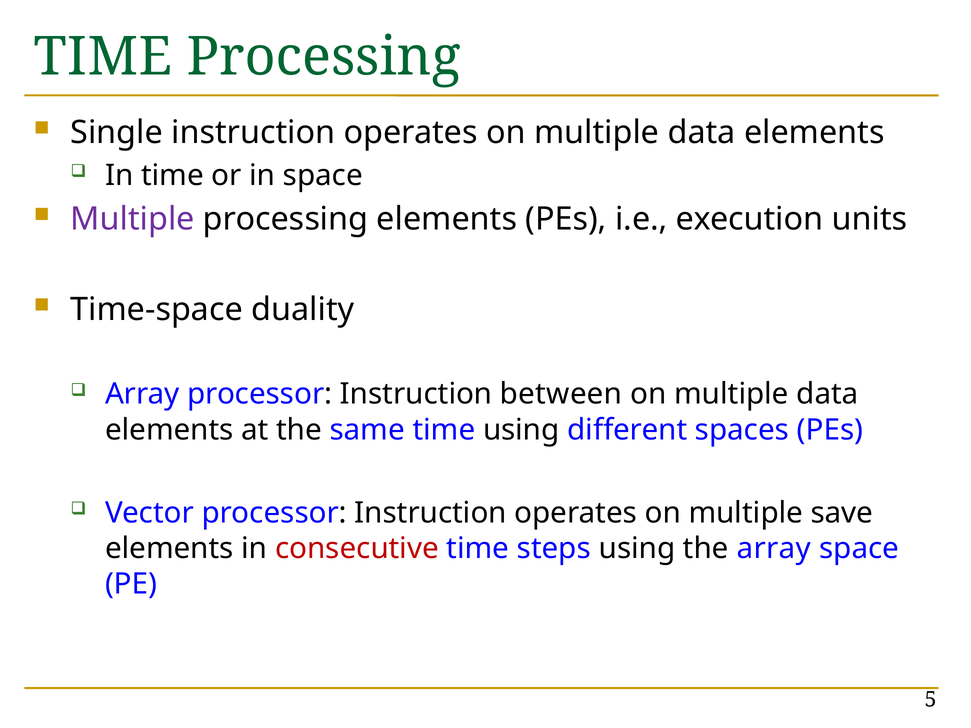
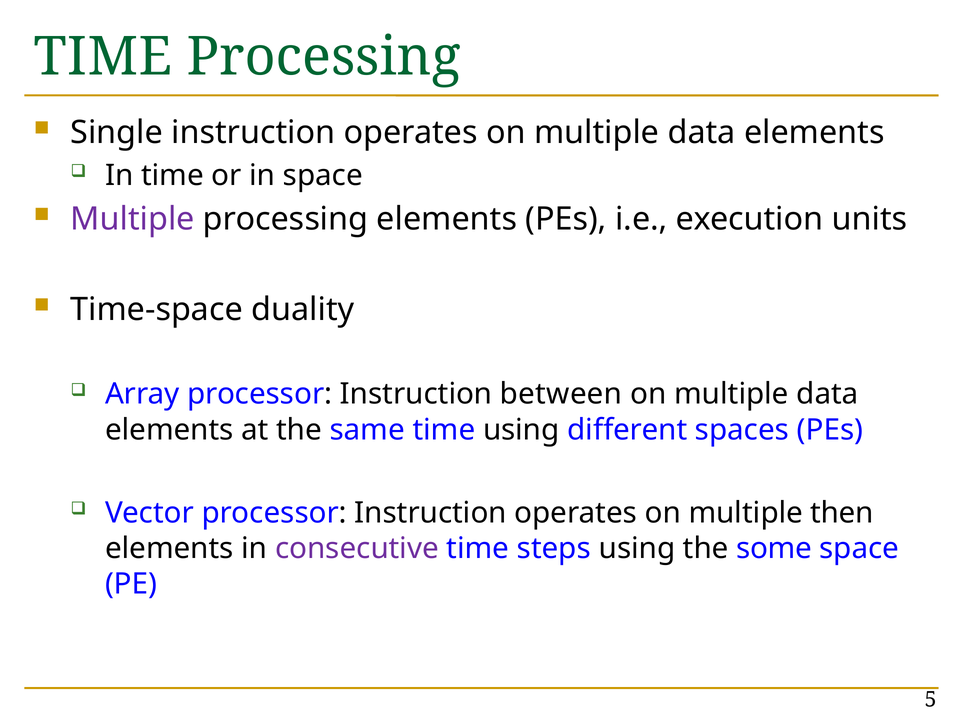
save: save -> then (842, 513)
consecutive colour: red -> purple (357, 548)
the array: array -> some (774, 548)
